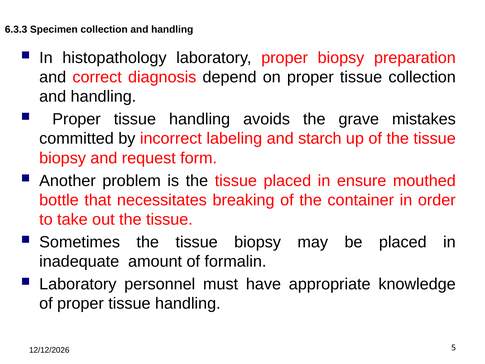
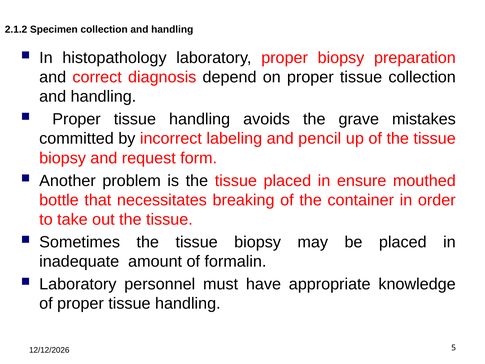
6.3.3: 6.3.3 -> 2.1.2 (16, 29)
starch: starch -> pencil (320, 139)
